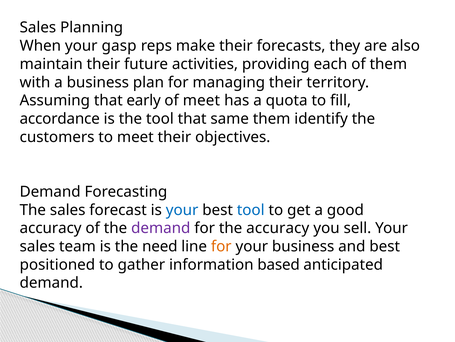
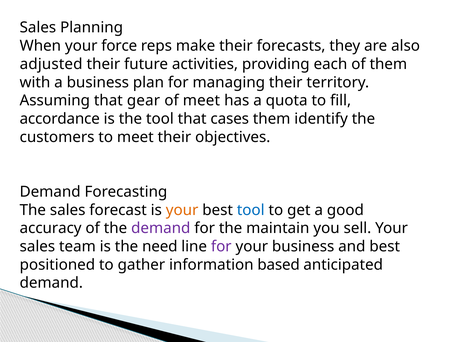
gasp: gasp -> force (119, 46)
maintain: maintain -> adjusted (51, 64)
early: early -> gear (143, 100)
same: same -> cases (230, 119)
your colour: blue -> orange (182, 210)
the accuracy: accuracy -> maintain (278, 228)
for colour: orange -> purple (221, 246)
